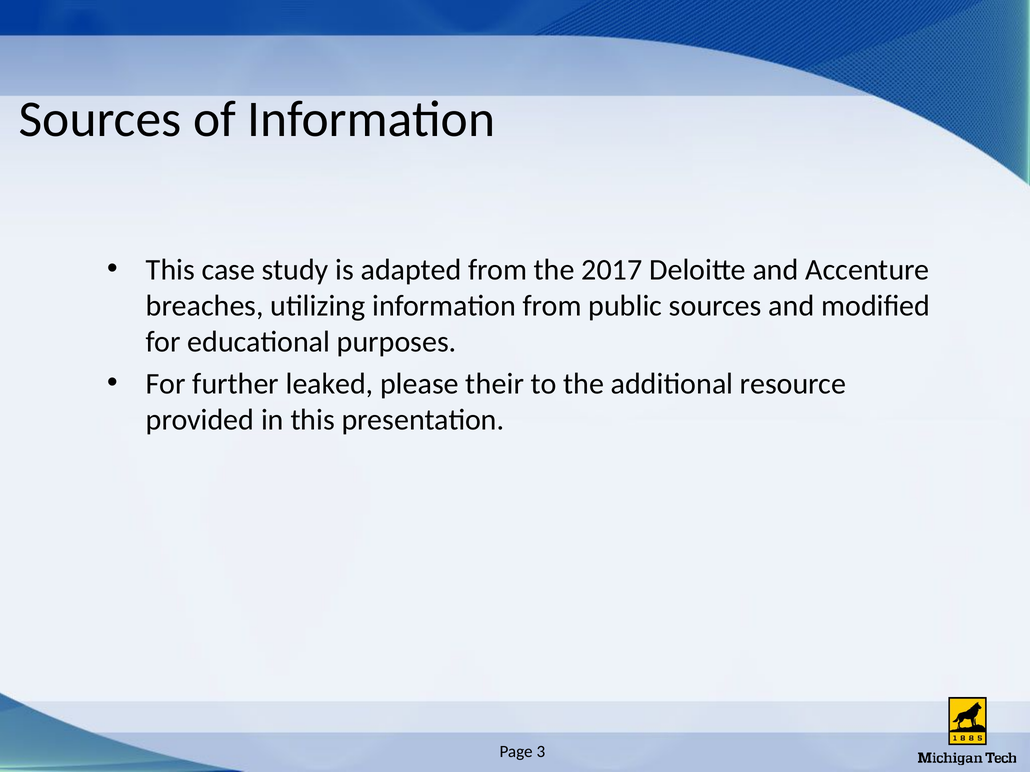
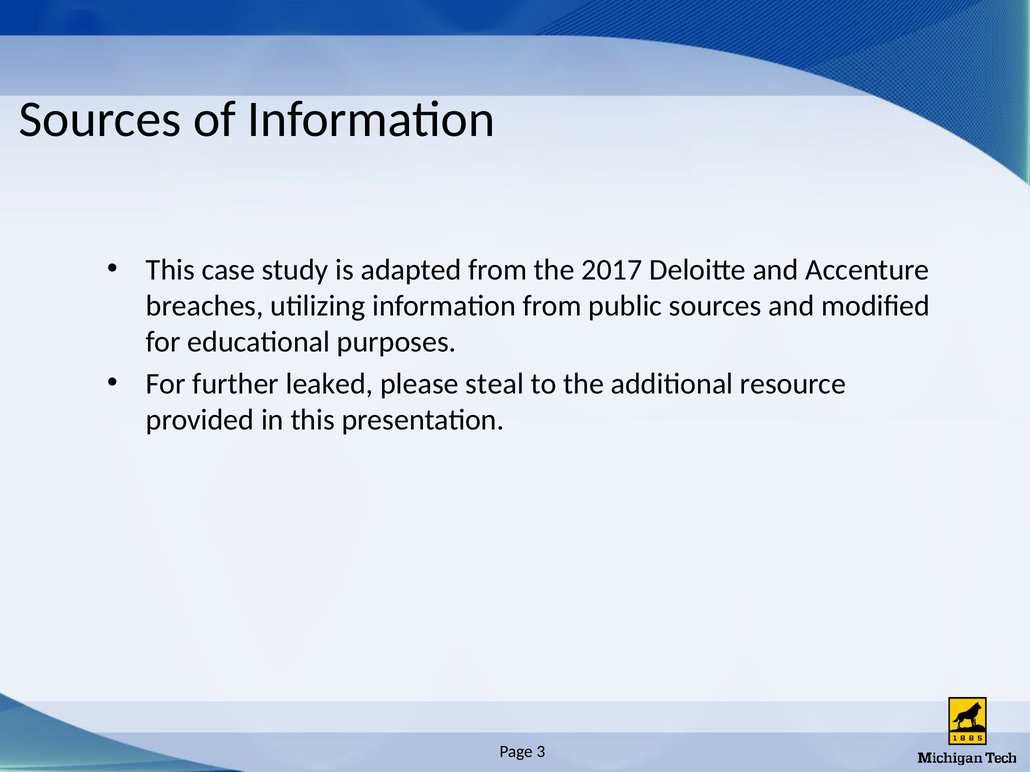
their: their -> steal (495, 384)
